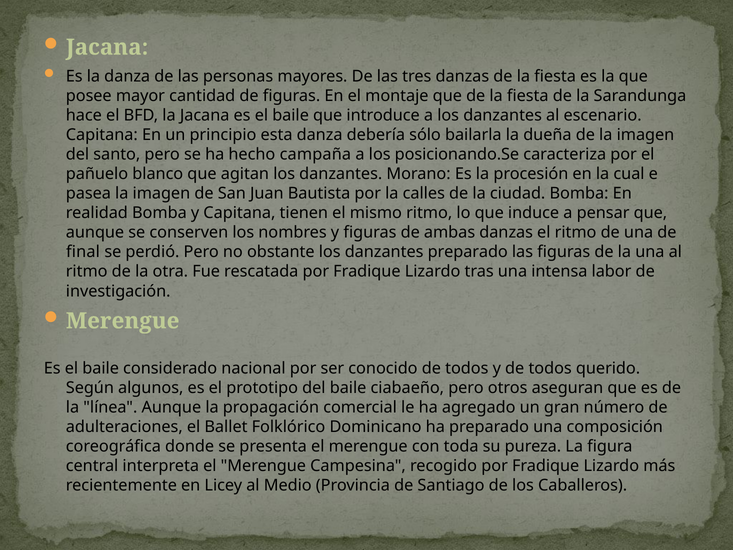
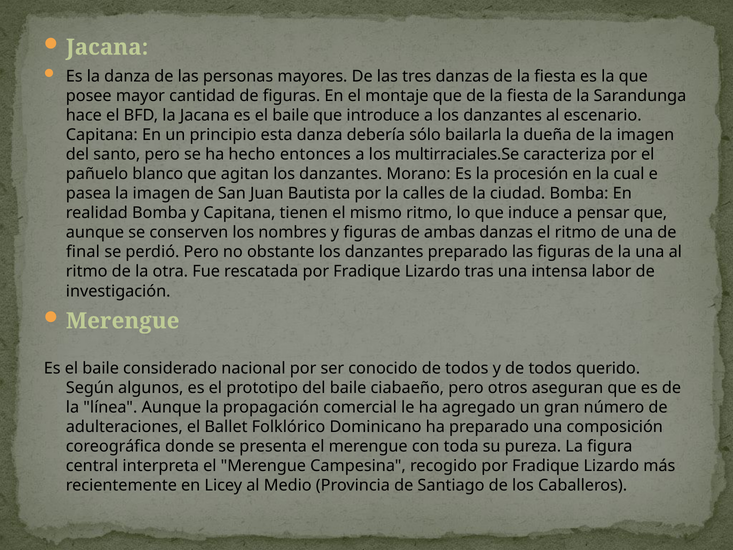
campaña: campaña -> entonces (315, 154)
posicionando.Se: posicionando.Se -> multirraciales.Se (457, 154)
